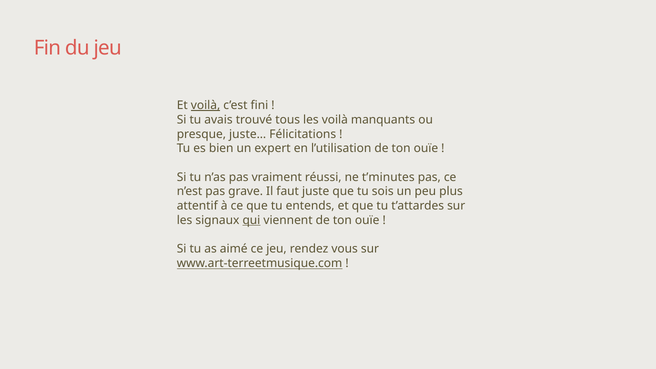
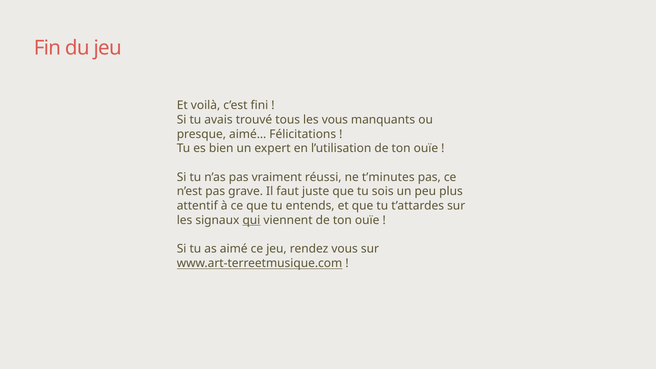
voilà underline: present -> none (206, 105)
les voilà: voilà -> vous (335, 120)
juste…: juste… -> aimé… (248, 134)
